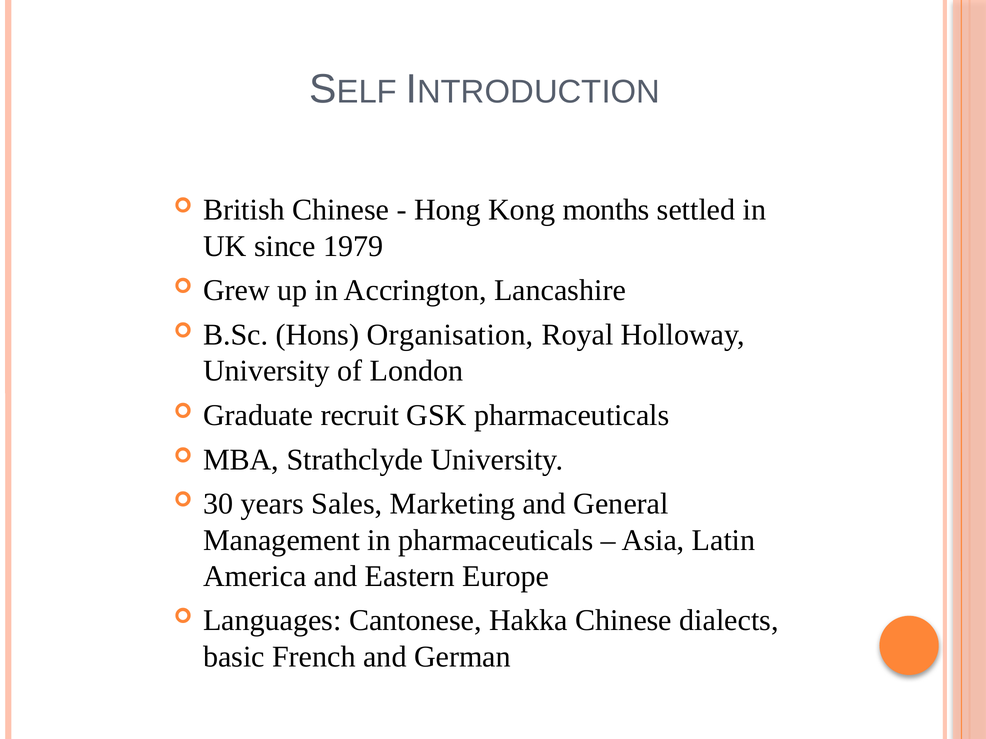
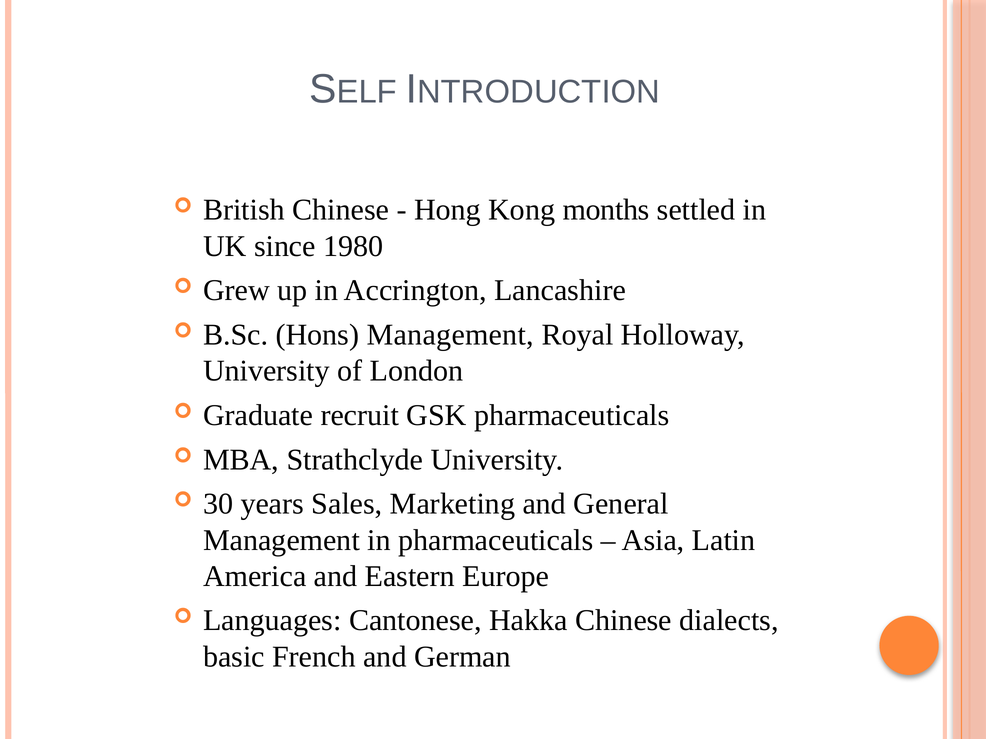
1979: 1979 -> 1980 (353, 246)
Hons Organisation: Organisation -> Management (450, 335)
